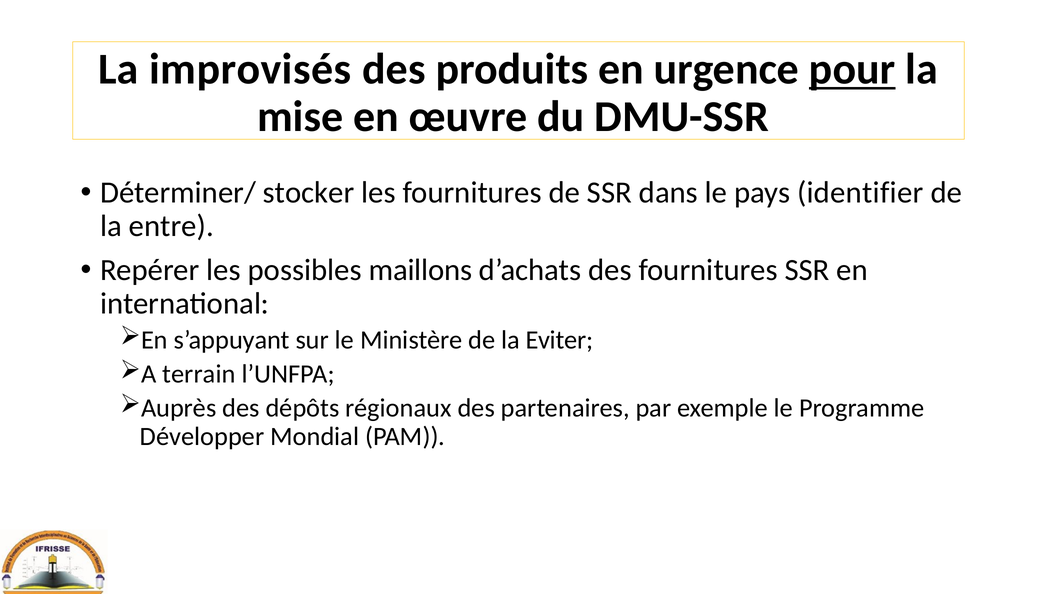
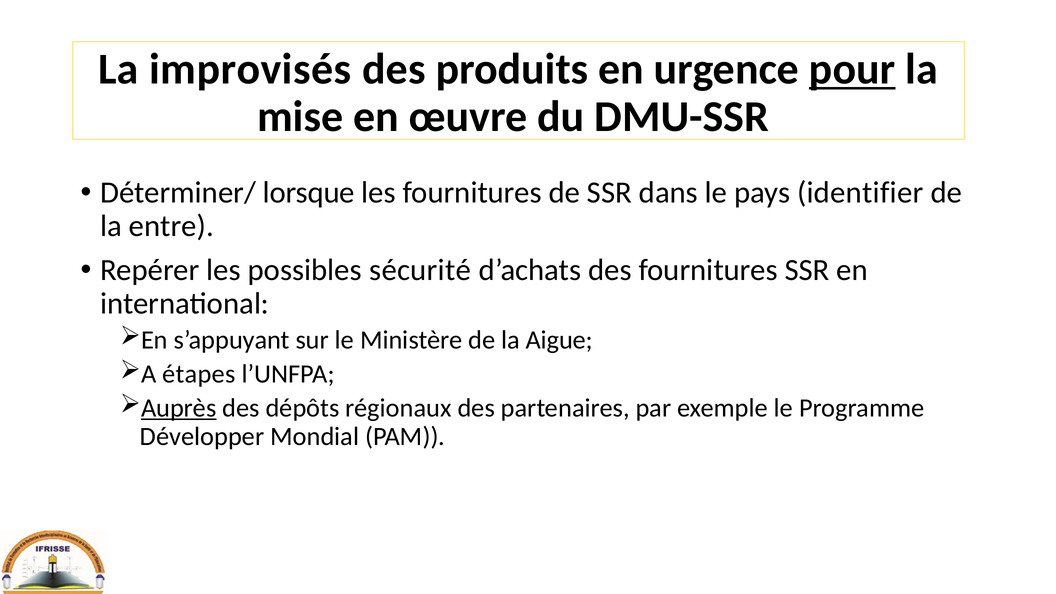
stocker: stocker -> lorsque (309, 193)
maillons: maillons -> sécurité (420, 270)
Eviter: Eviter -> Aigue (559, 340)
terrain: terrain -> étapes (199, 374)
Auprès underline: none -> present (179, 408)
